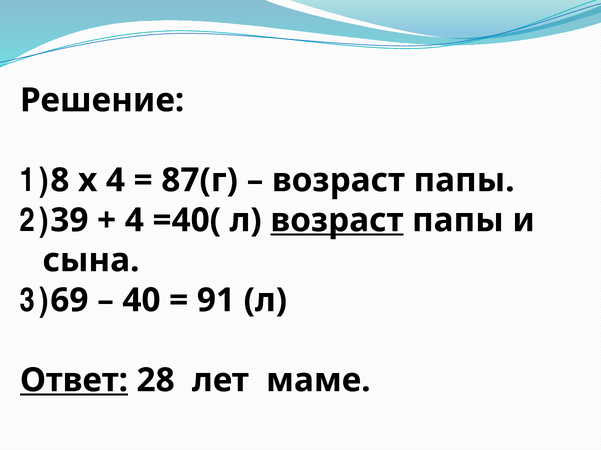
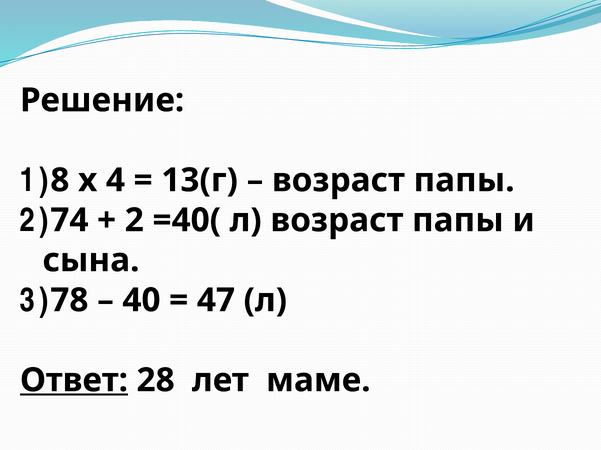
87(г: 87(г -> 13(г (200, 181)
39: 39 -> 74 (69, 221)
4: 4 -> 2 (134, 221)
возраст underline: present -> none (337, 221)
69: 69 -> 78 (69, 301)
91: 91 -> 47 (216, 301)
